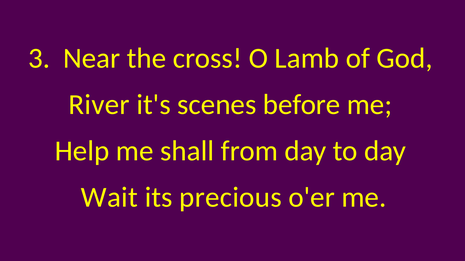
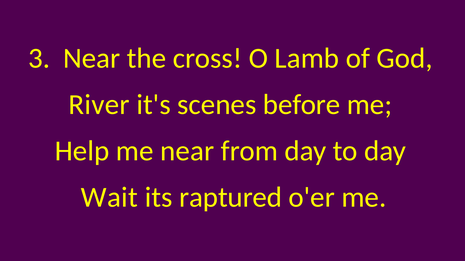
me shall: shall -> near (187, 151)
precious: precious -> raptured (231, 198)
